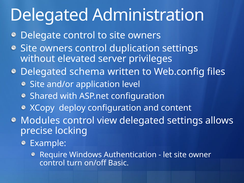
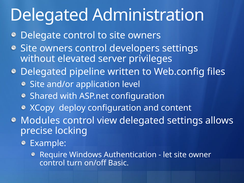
duplication: duplication -> developers (134, 48)
schema: schema -> pipeline (87, 72)
